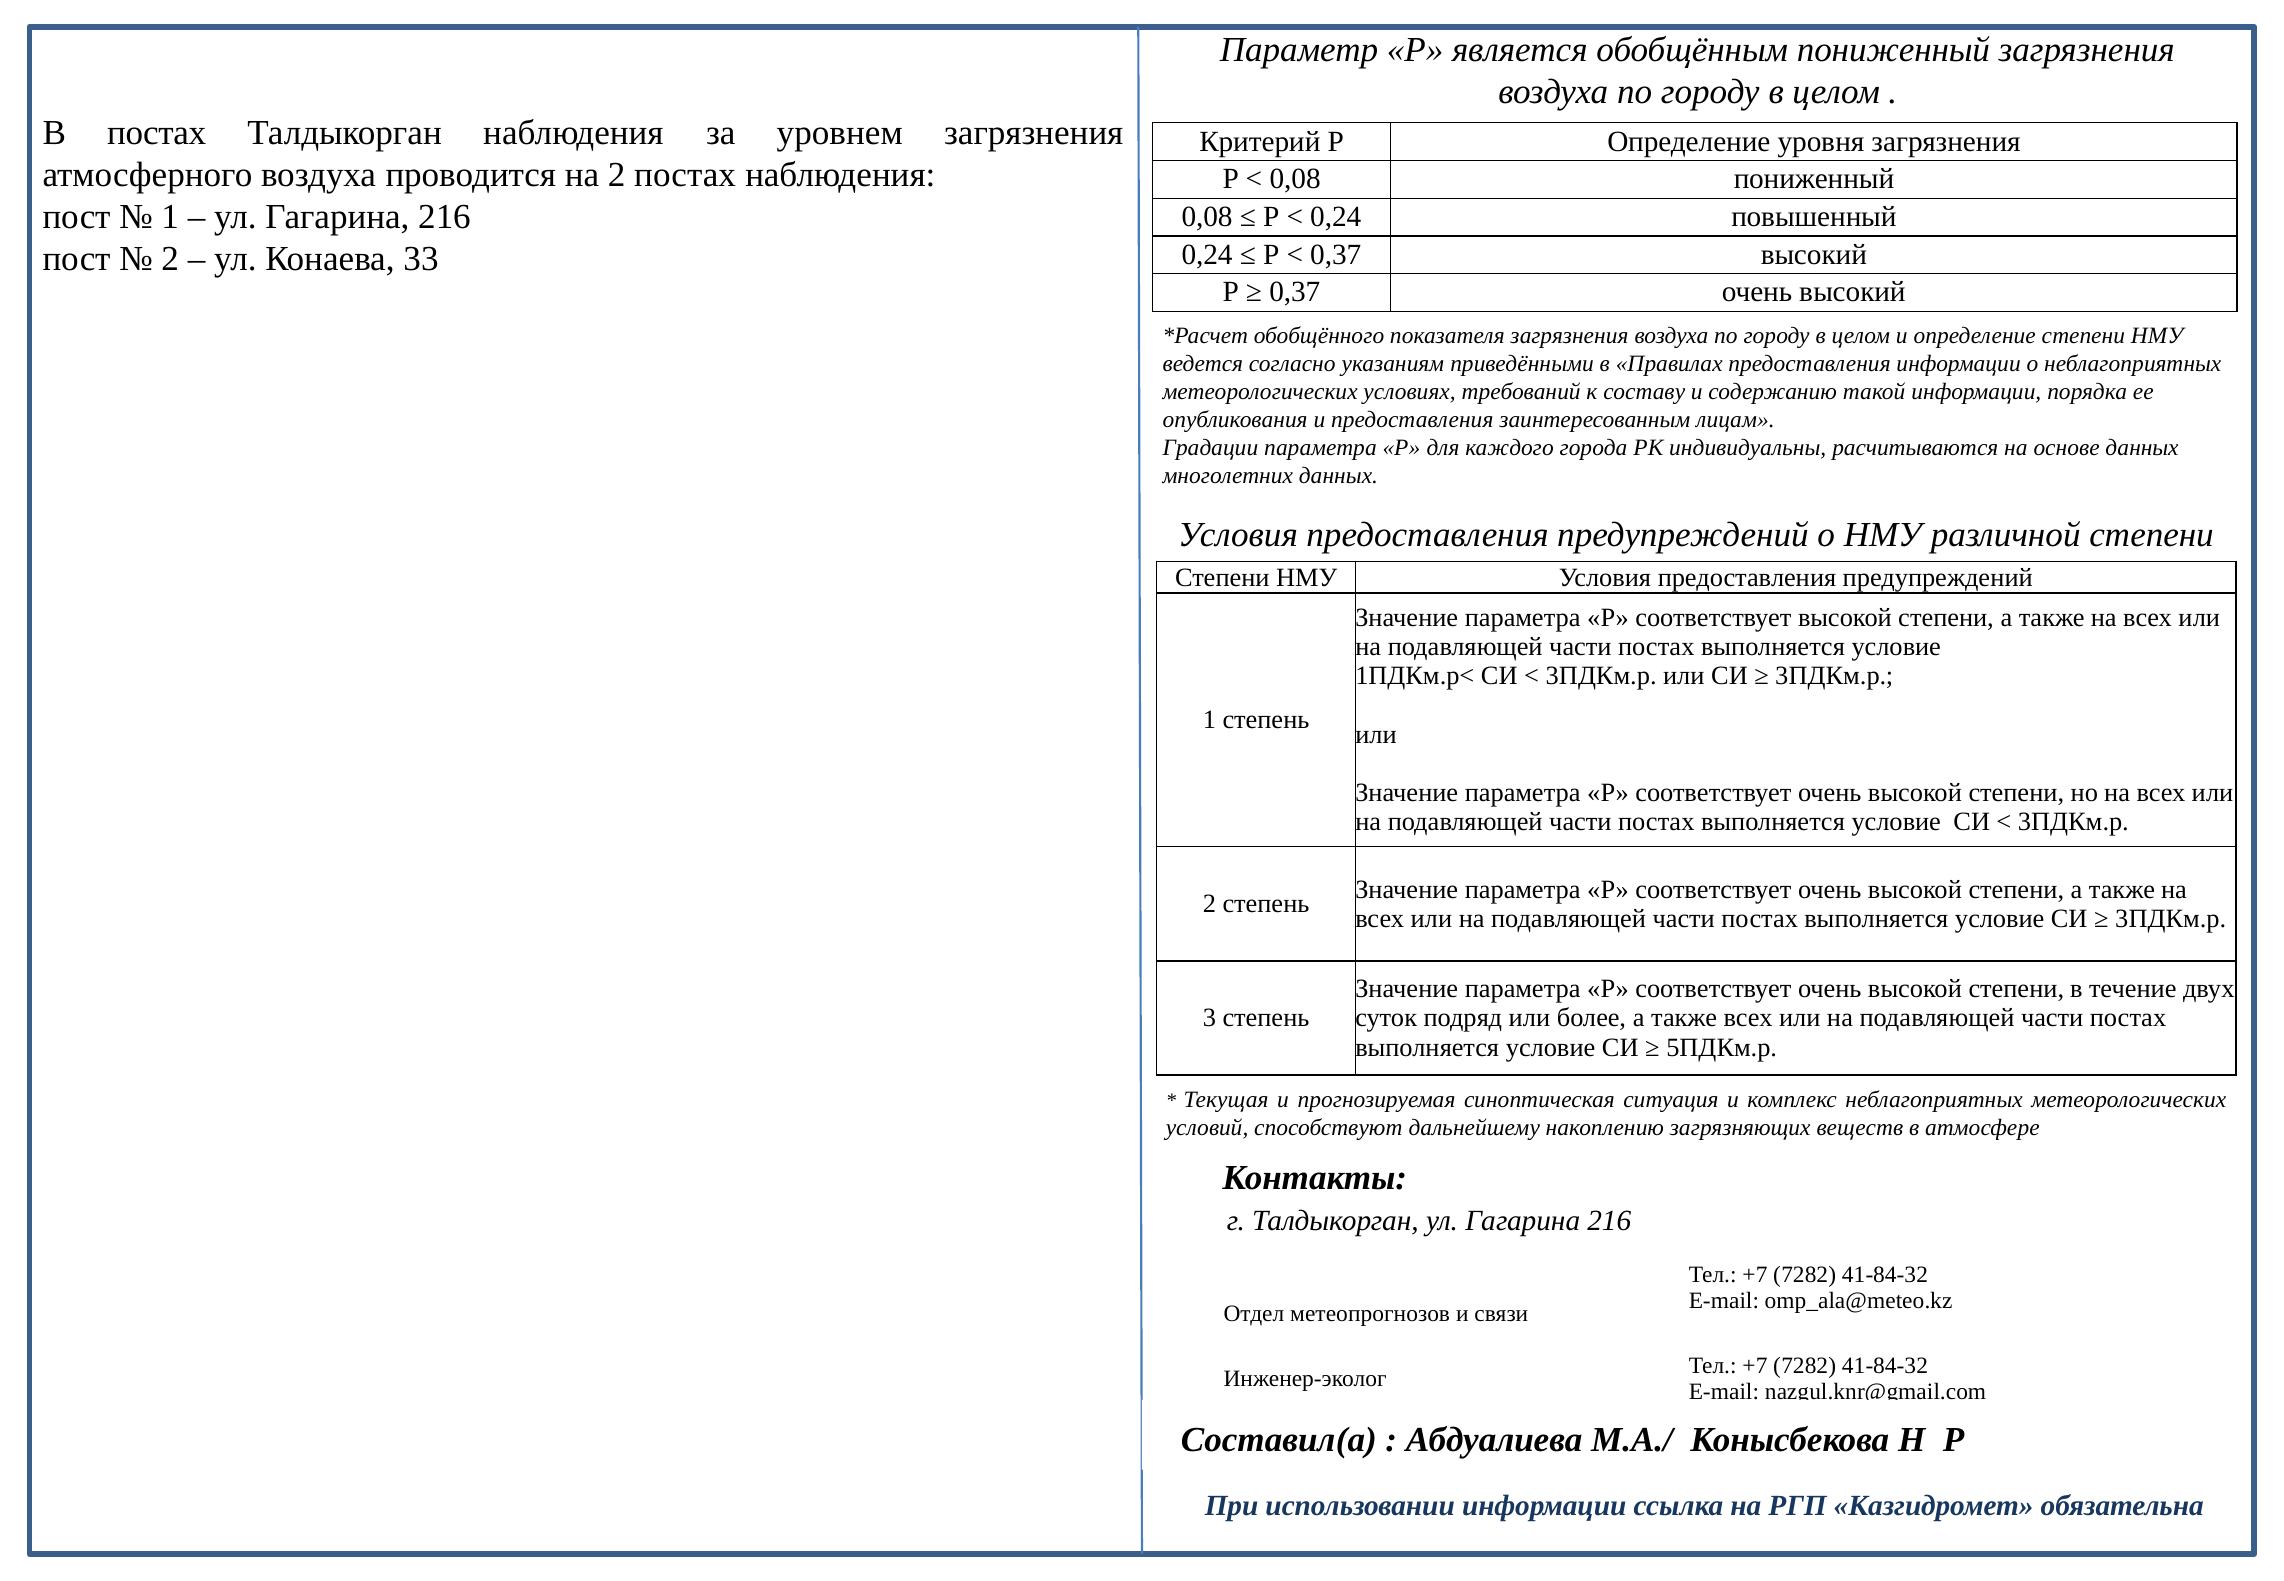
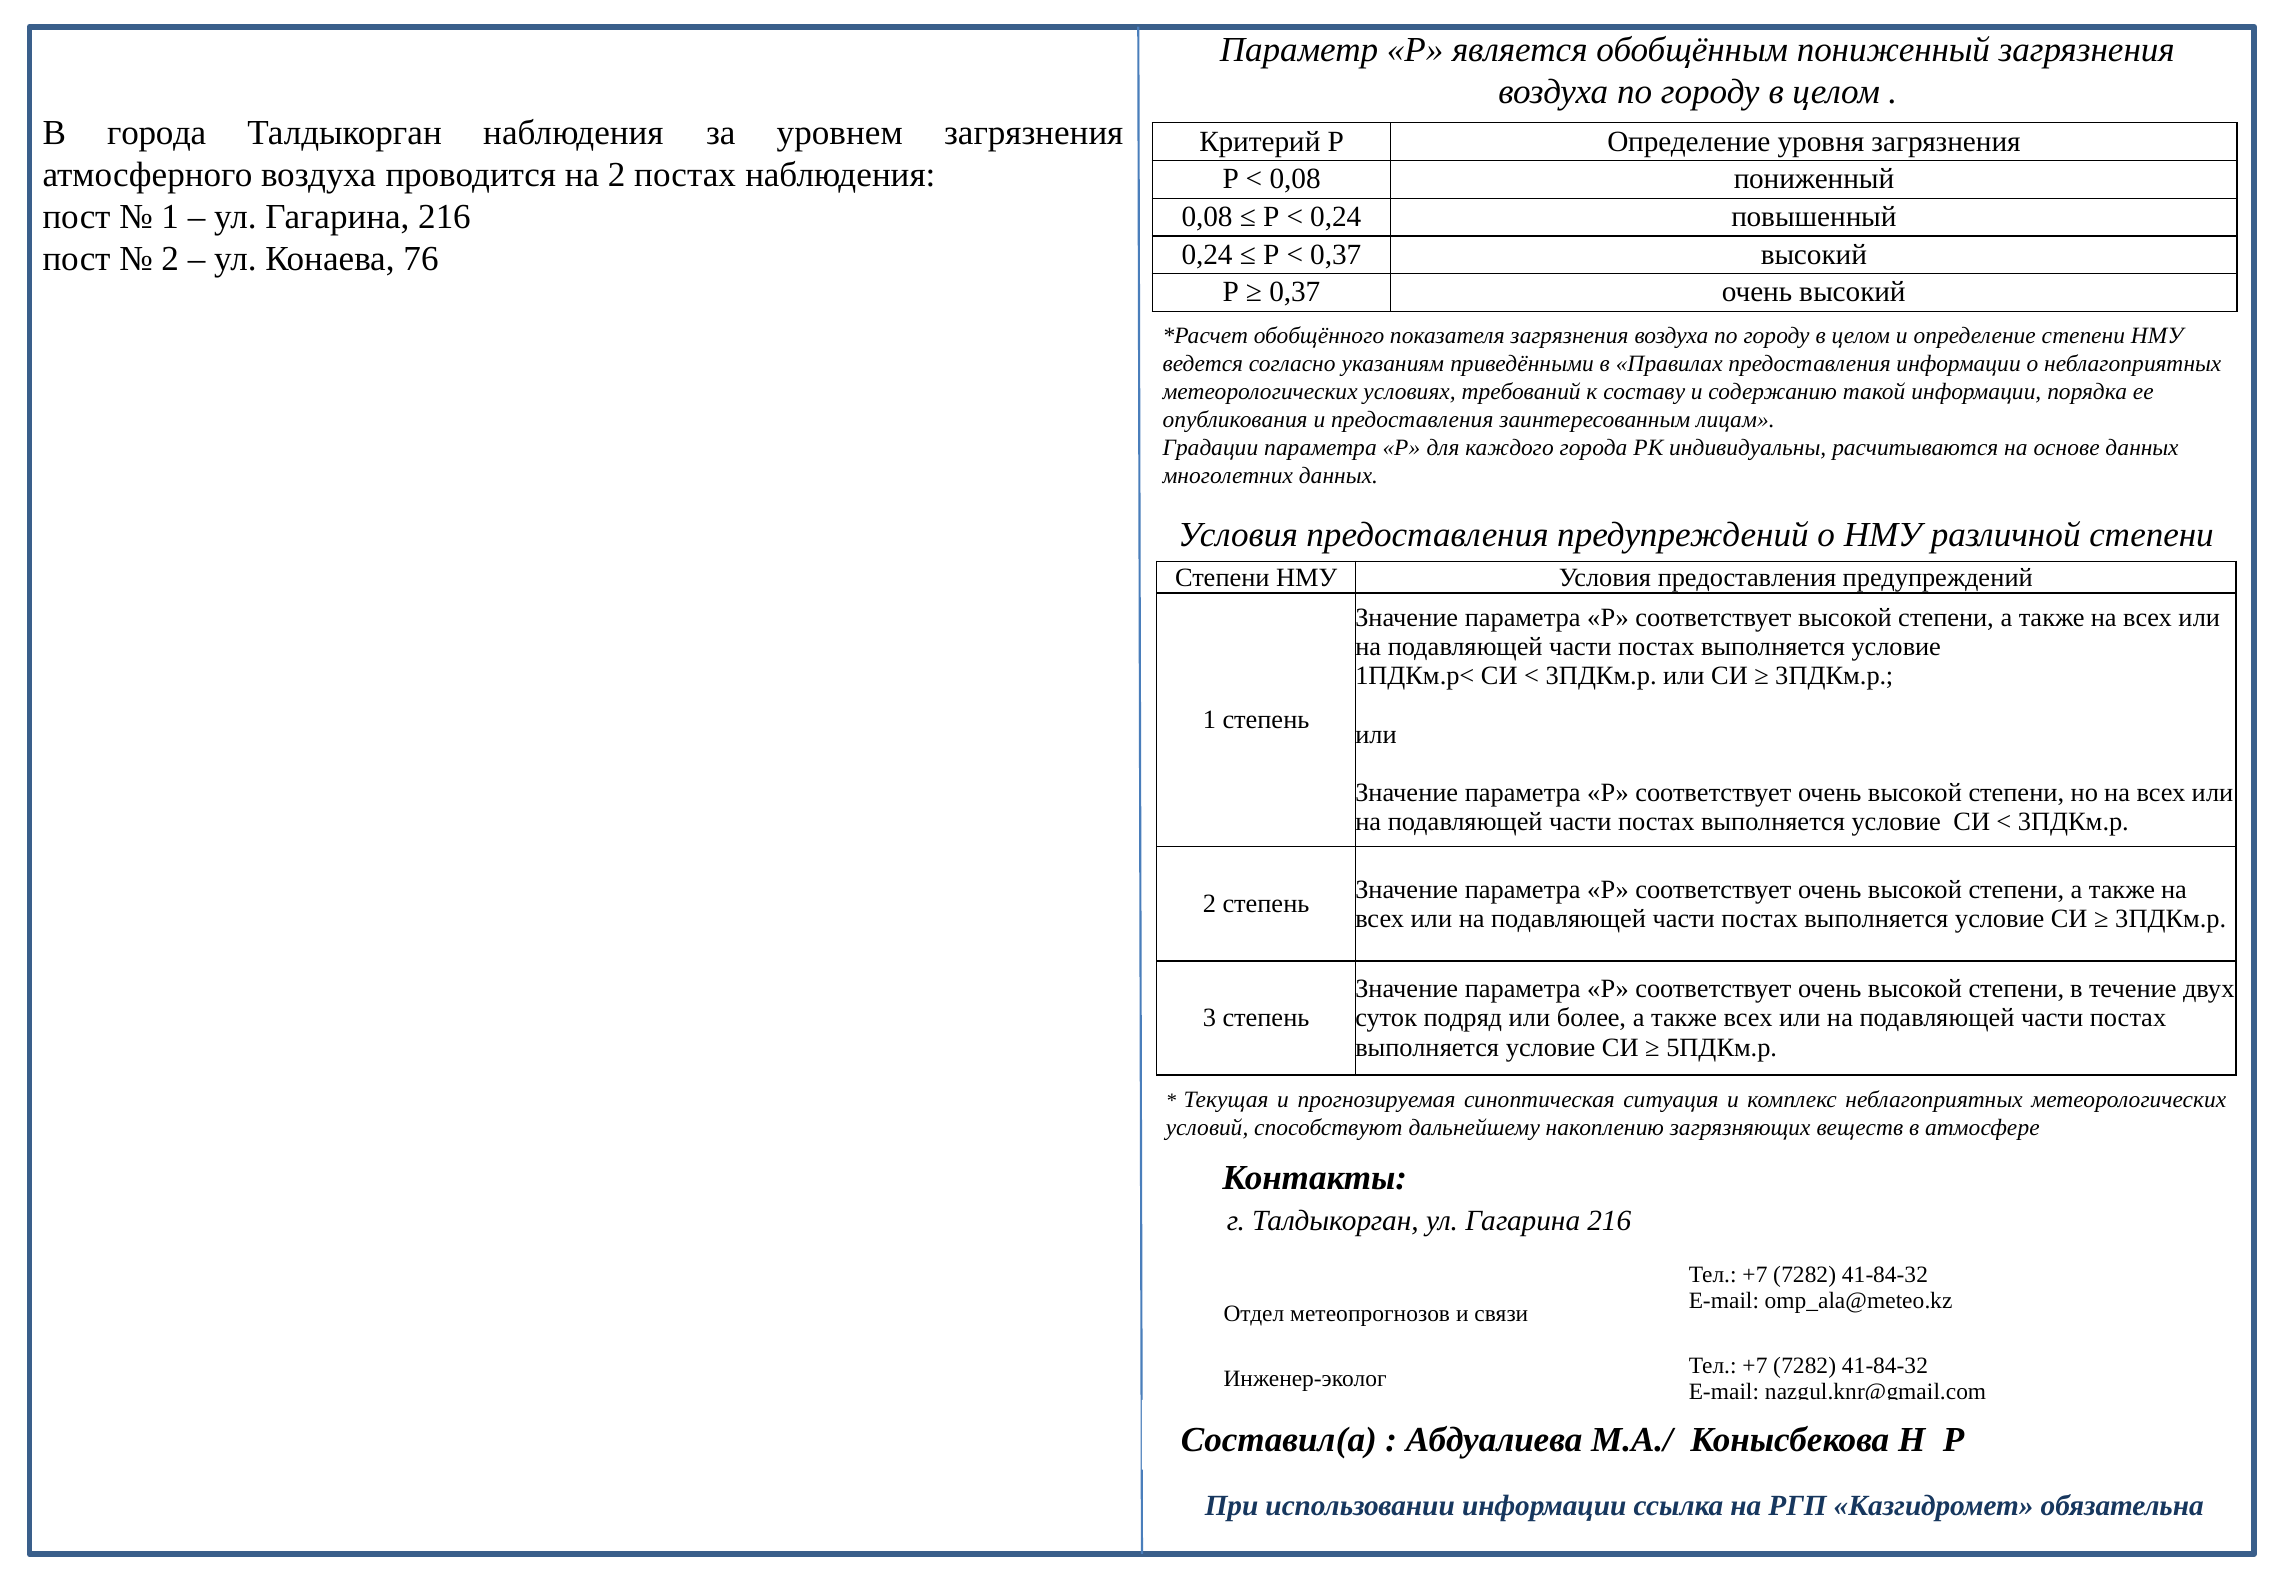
В постах: постах -> города (157, 133)
33: 33 -> 76 (421, 259)
